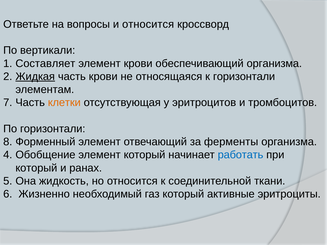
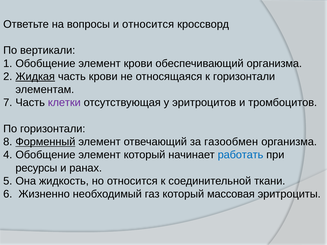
Составляет: Составляет -> Обобщение (45, 63)
клетки colour: orange -> purple (64, 103)
Форменный underline: none -> present (45, 142)
ферменты: ферменты -> газообмен (231, 142)
который: который -> ресурсы (36, 168)
активные: активные -> массовая (231, 194)
